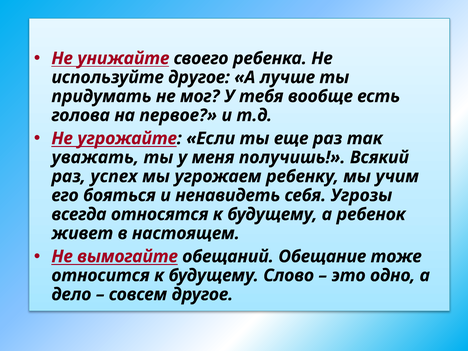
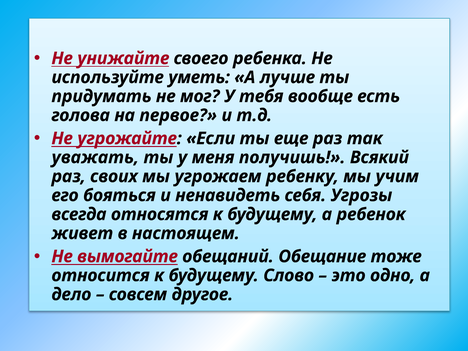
используйте другое: другое -> уметь (199, 77)
успех: успех -> своих (114, 176)
